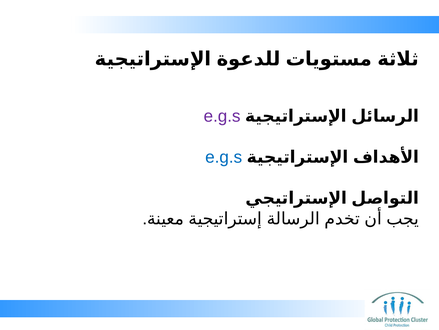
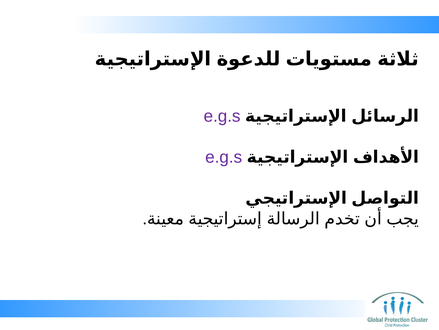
e.g.s colour: blue -> purple (224, 157)
